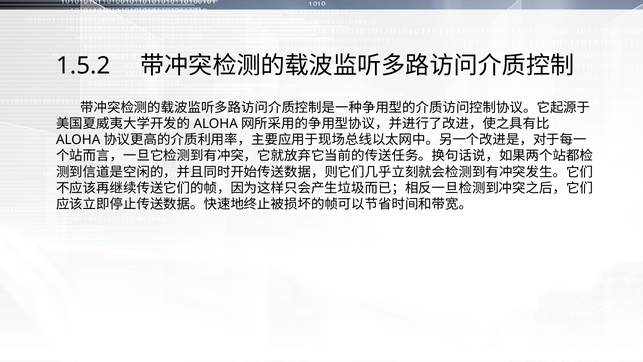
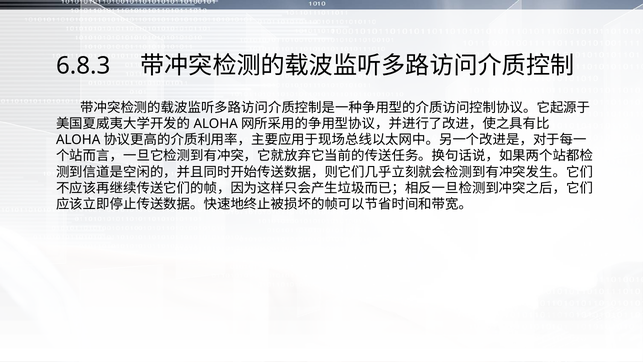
1.5.2: 1.5.2 -> 6.8.3 (83, 66)
